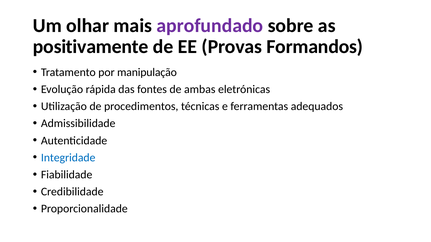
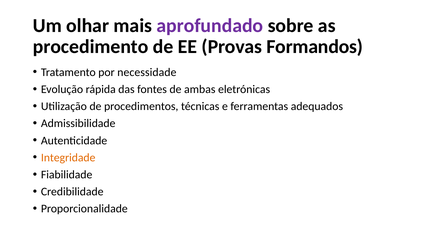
positivamente: positivamente -> procedimento (91, 47)
manipulação: manipulação -> necessidade (147, 72)
Integridade colour: blue -> orange (68, 158)
